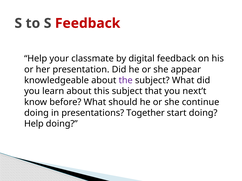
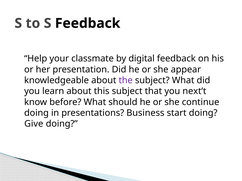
Feedback colour: red -> black (88, 23)
Together: Together -> Business (145, 113)
Help: Help -> Give (34, 124)
